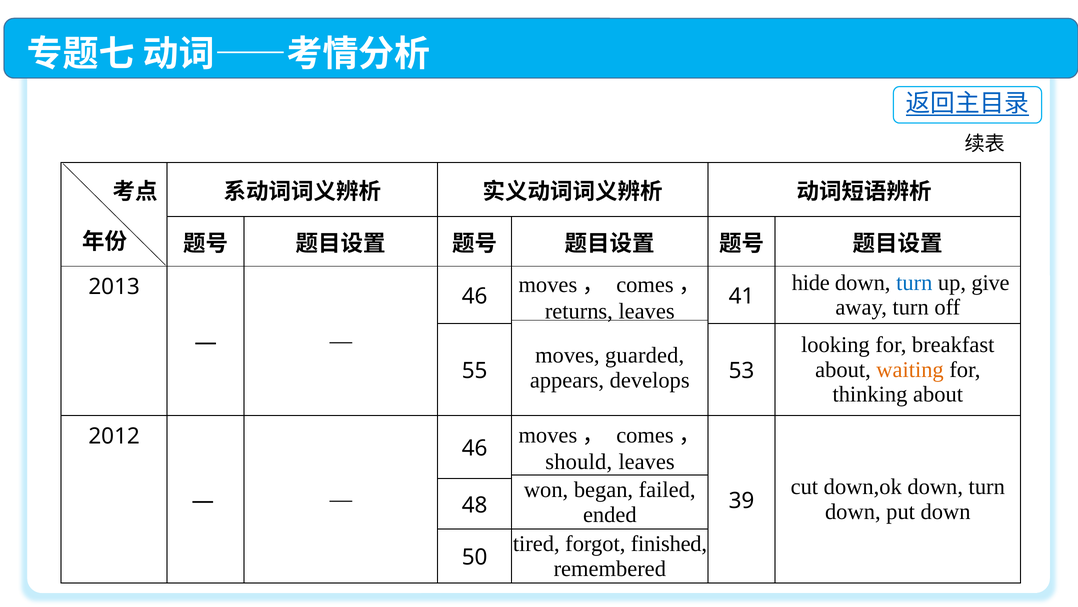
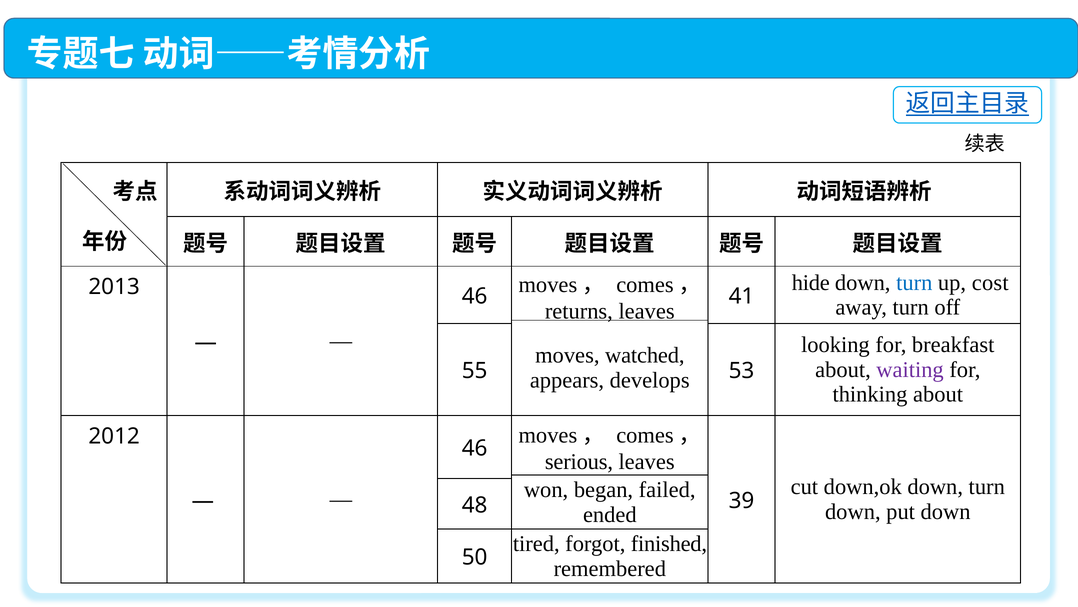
give: give -> cost (990, 282)
guarded: guarded -> watched (645, 355)
waiting colour: orange -> purple (910, 369)
should: should -> serious (579, 461)
